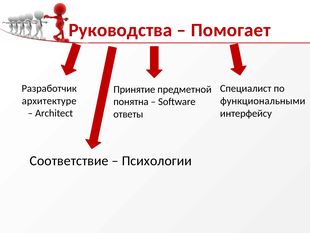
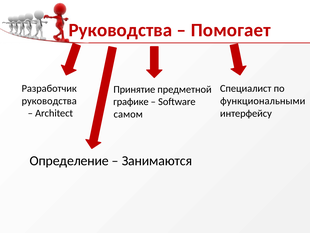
архитектуре: архитектуре -> руководства (49, 101)
понятна: понятна -> графике (131, 102)
ответы: ответы -> самом (128, 114)
Соответствие: Соответствие -> Определение (69, 161)
Психологии: Психологии -> Занимаются (157, 161)
